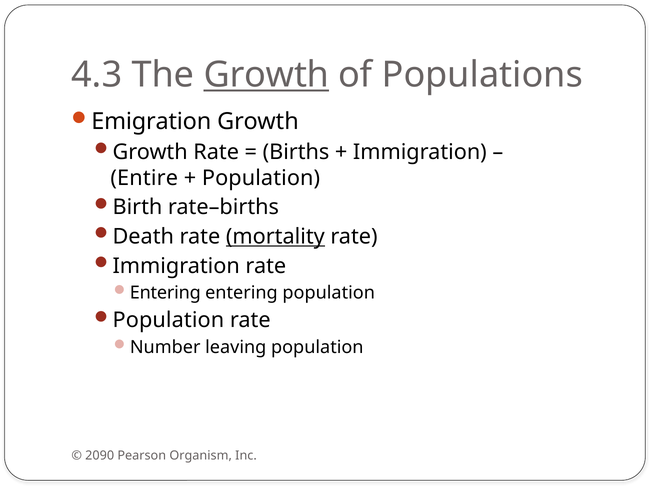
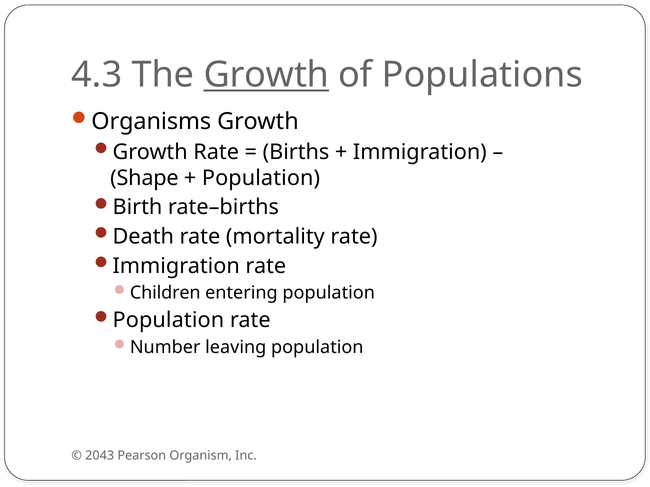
Emigration: Emigration -> Organisms (151, 122)
Entire: Entire -> Shape (144, 178)
mortality underline: present -> none (275, 237)
Entering: Entering -> Children (165, 293)
2090: 2090 -> 2043 (100, 456)
